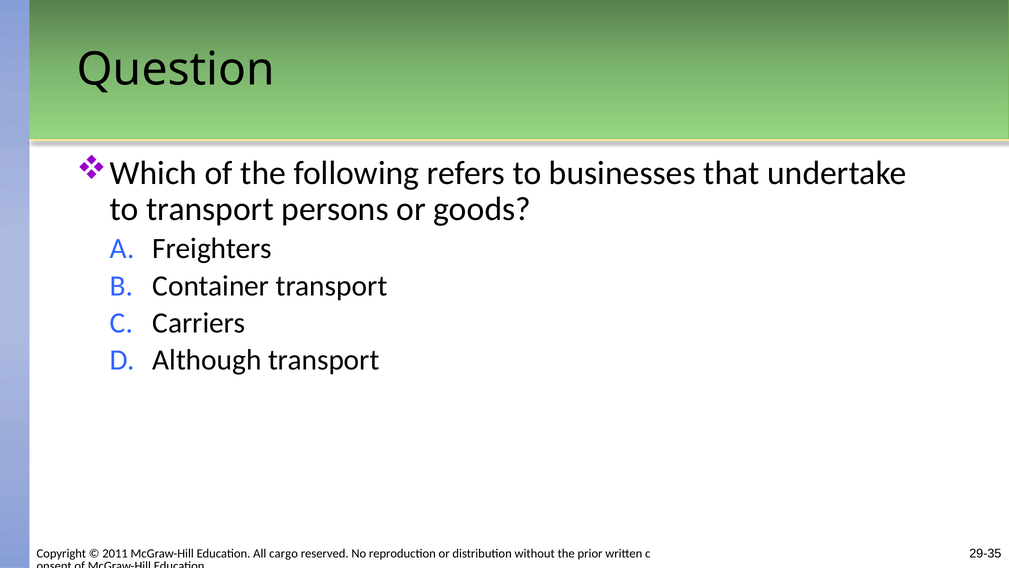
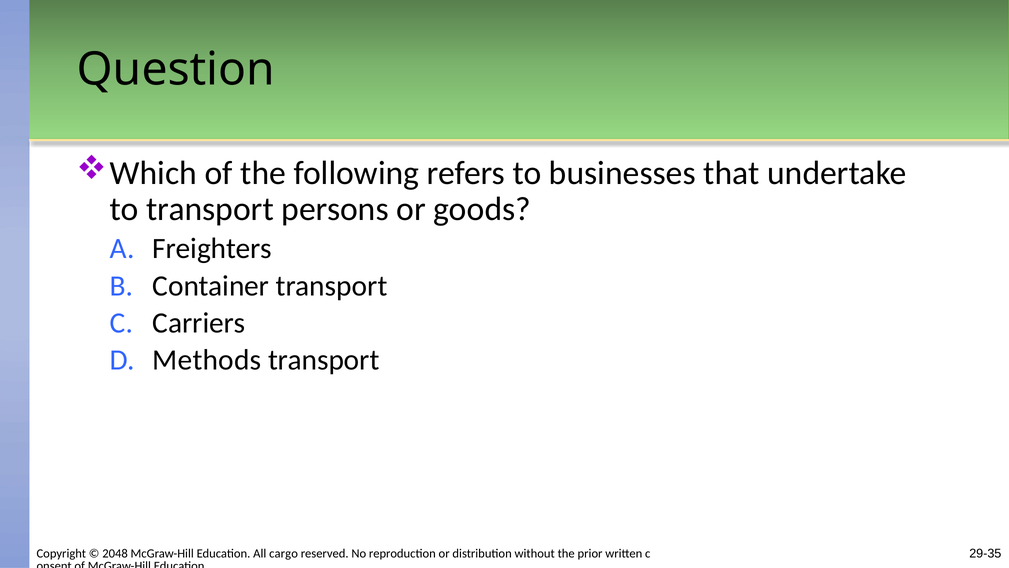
Although: Although -> Methods (207, 360)
2011: 2011 -> 2048 (115, 553)
